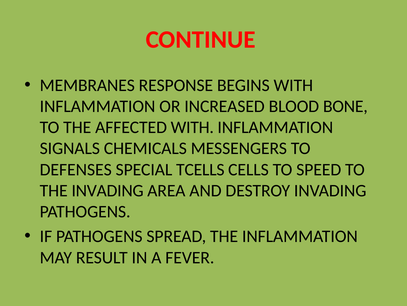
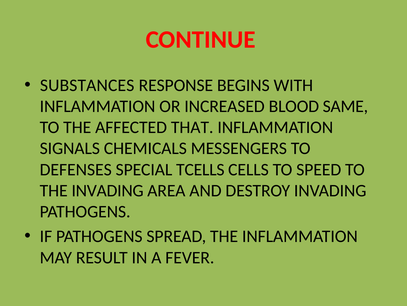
MEMBRANES: MEMBRANES -> SUBSTANCES (87, 85)
BONE: BONE -> SAME (345, 106)
AFFECTED WITH: WITH -> THAT (192, 127)
